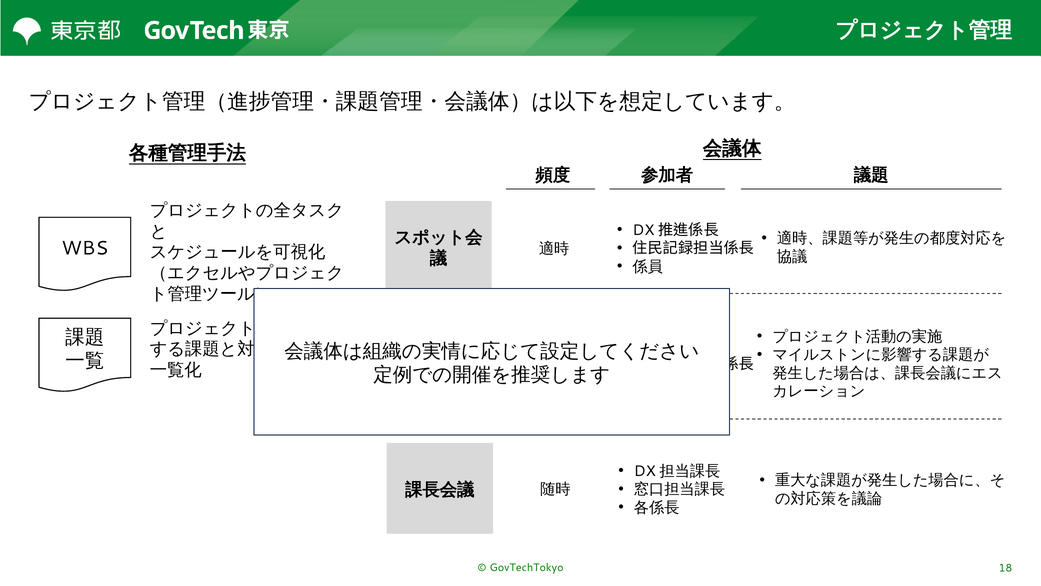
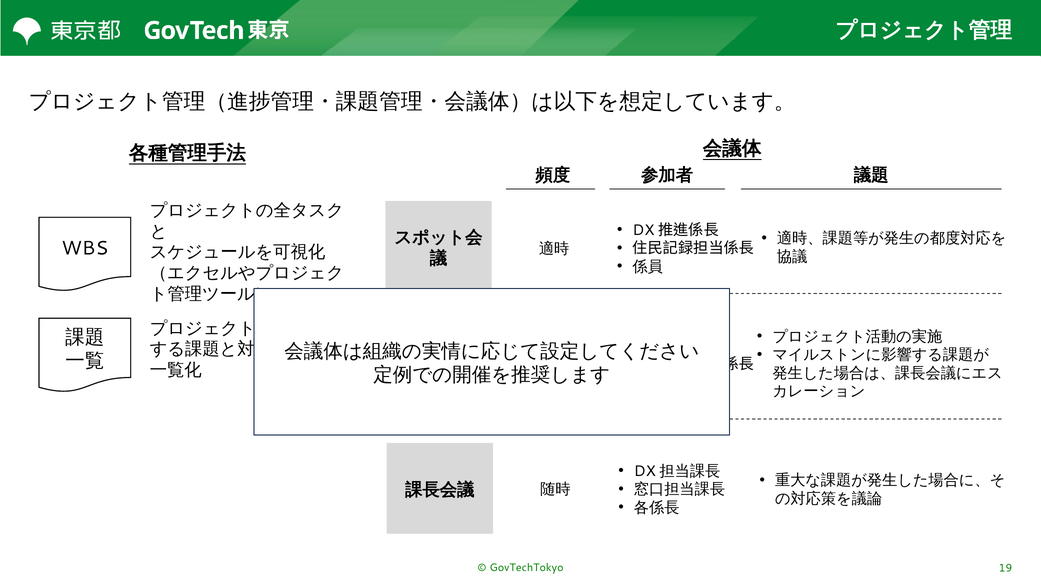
18: 18 -> 19 (1005, 568)
